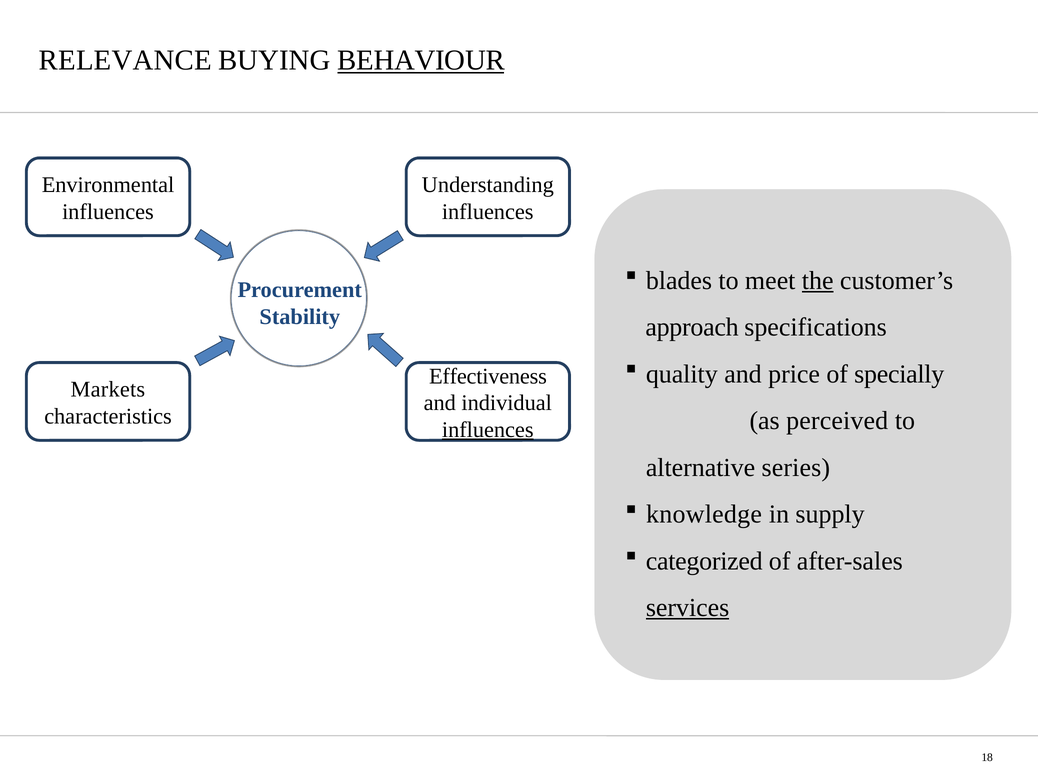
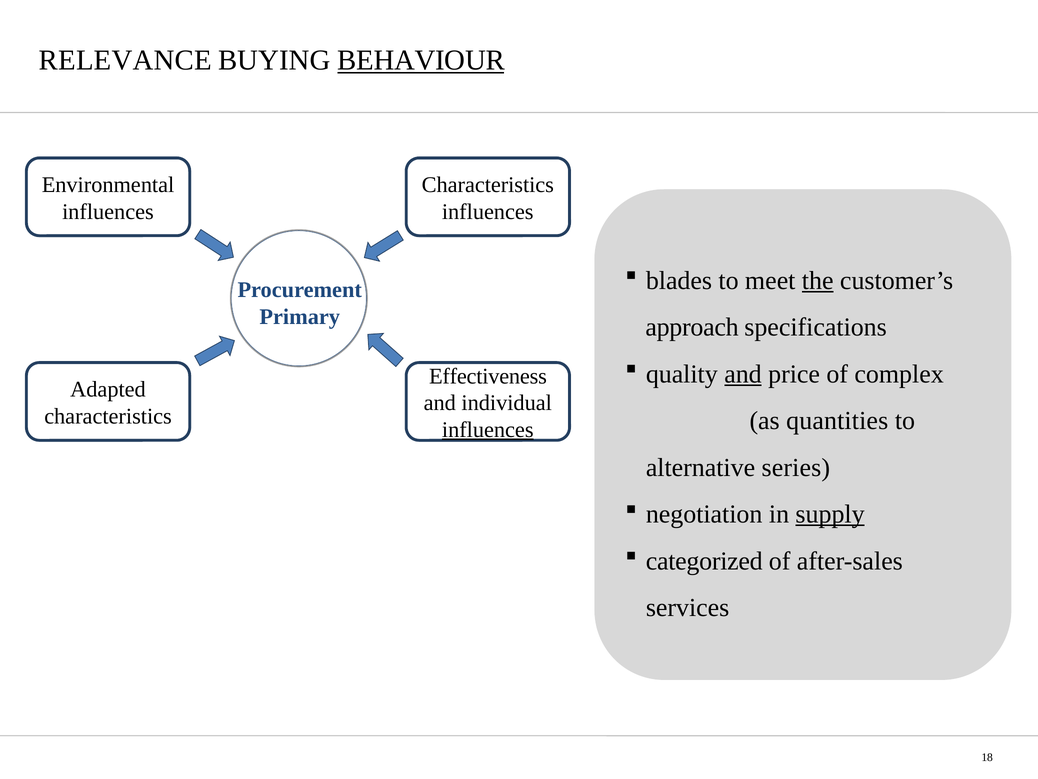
Understanding: Understanding -> Characteristics (488, 185)
Stability: Stability -> Primary (300, 317)
and underline: none -> present (743, 374)
specially: specially -> complex (899, 374)
Markets: Markets -> Adapted (108, 389)
perceived: perceived -> quantities (837, 421)
knowledge: knowledge -> negotiation (704, 514)
supply underline: none -> present (830, 514)
services underline: present -> none (688, 607)
